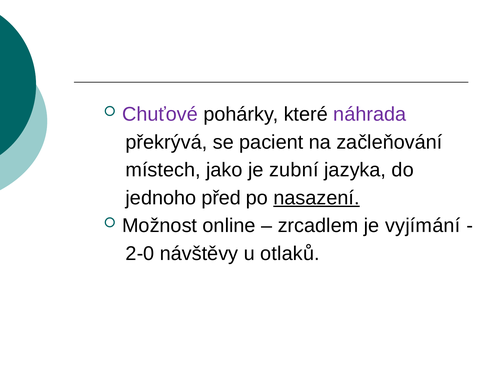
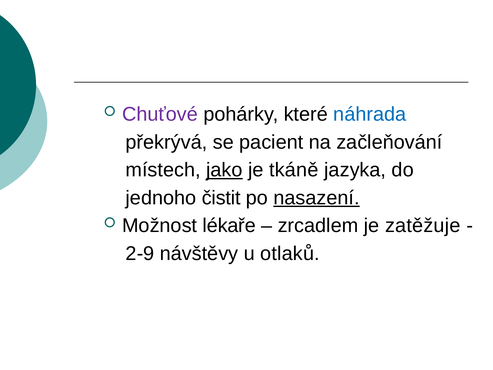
náhrada colour: purple -> blue (370, 114)
jako underline: none -> present (224, 170)
zubní: zubní -> tkáně (294, 170)
před: před -> čistit (221, 198)
online: online -> lékaře (229, 226)
vyjímání: vyjímání -> zatěžuje (423, 226)
2-0: 2-0 -> 2-9 (140, 253)
